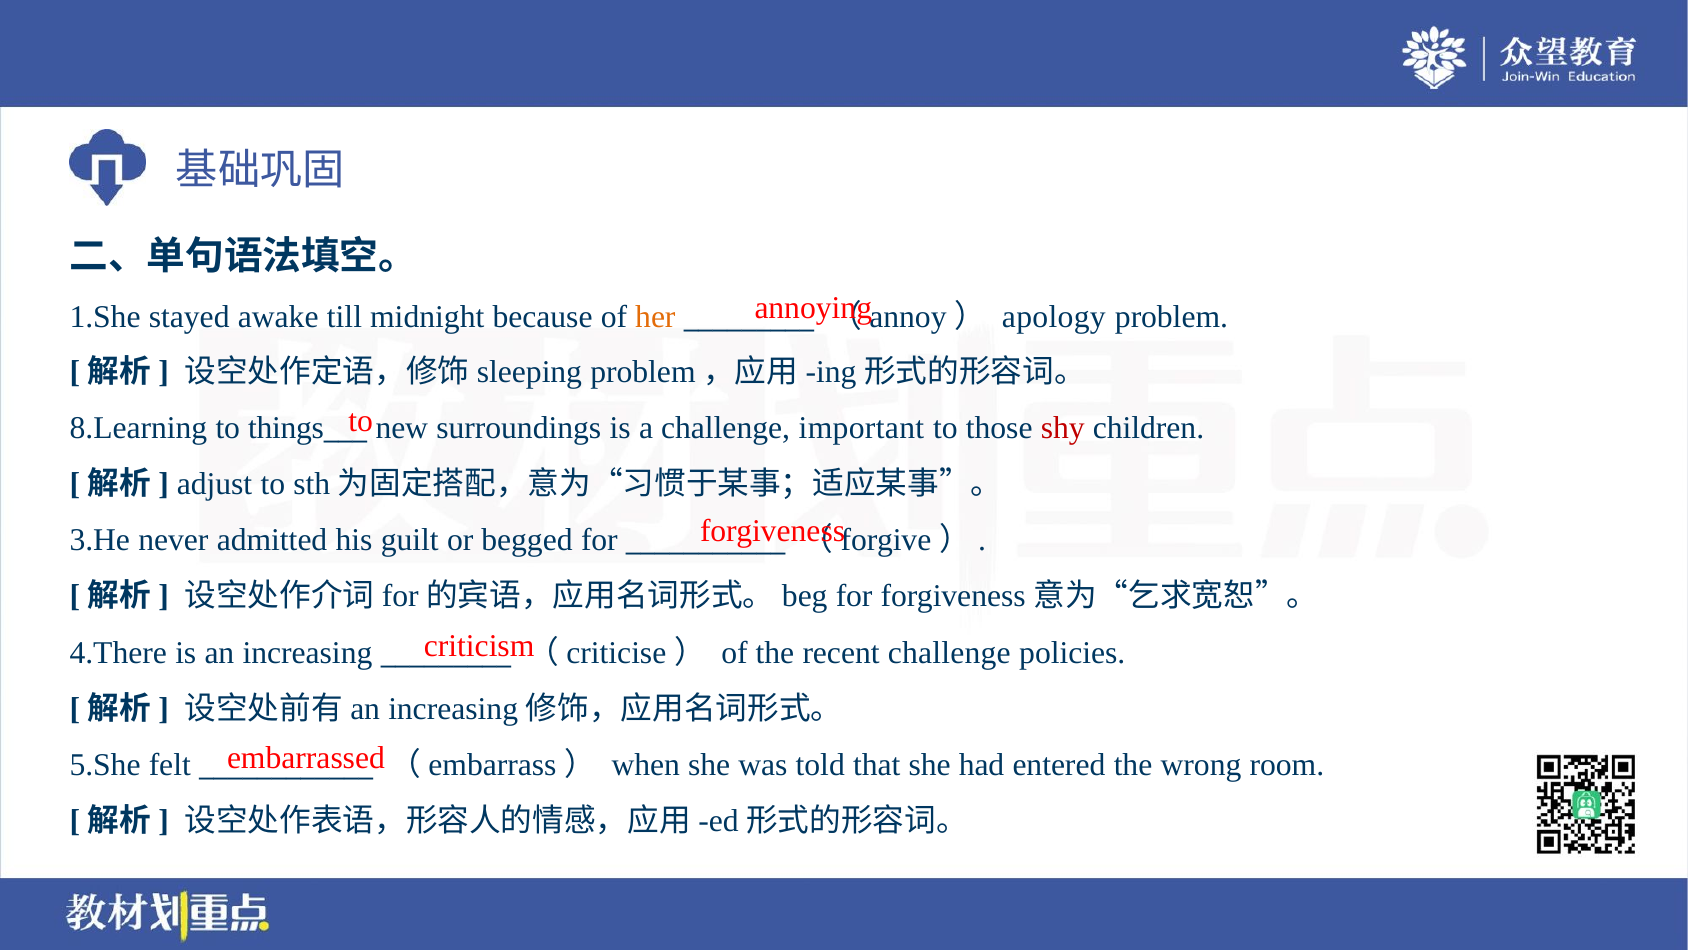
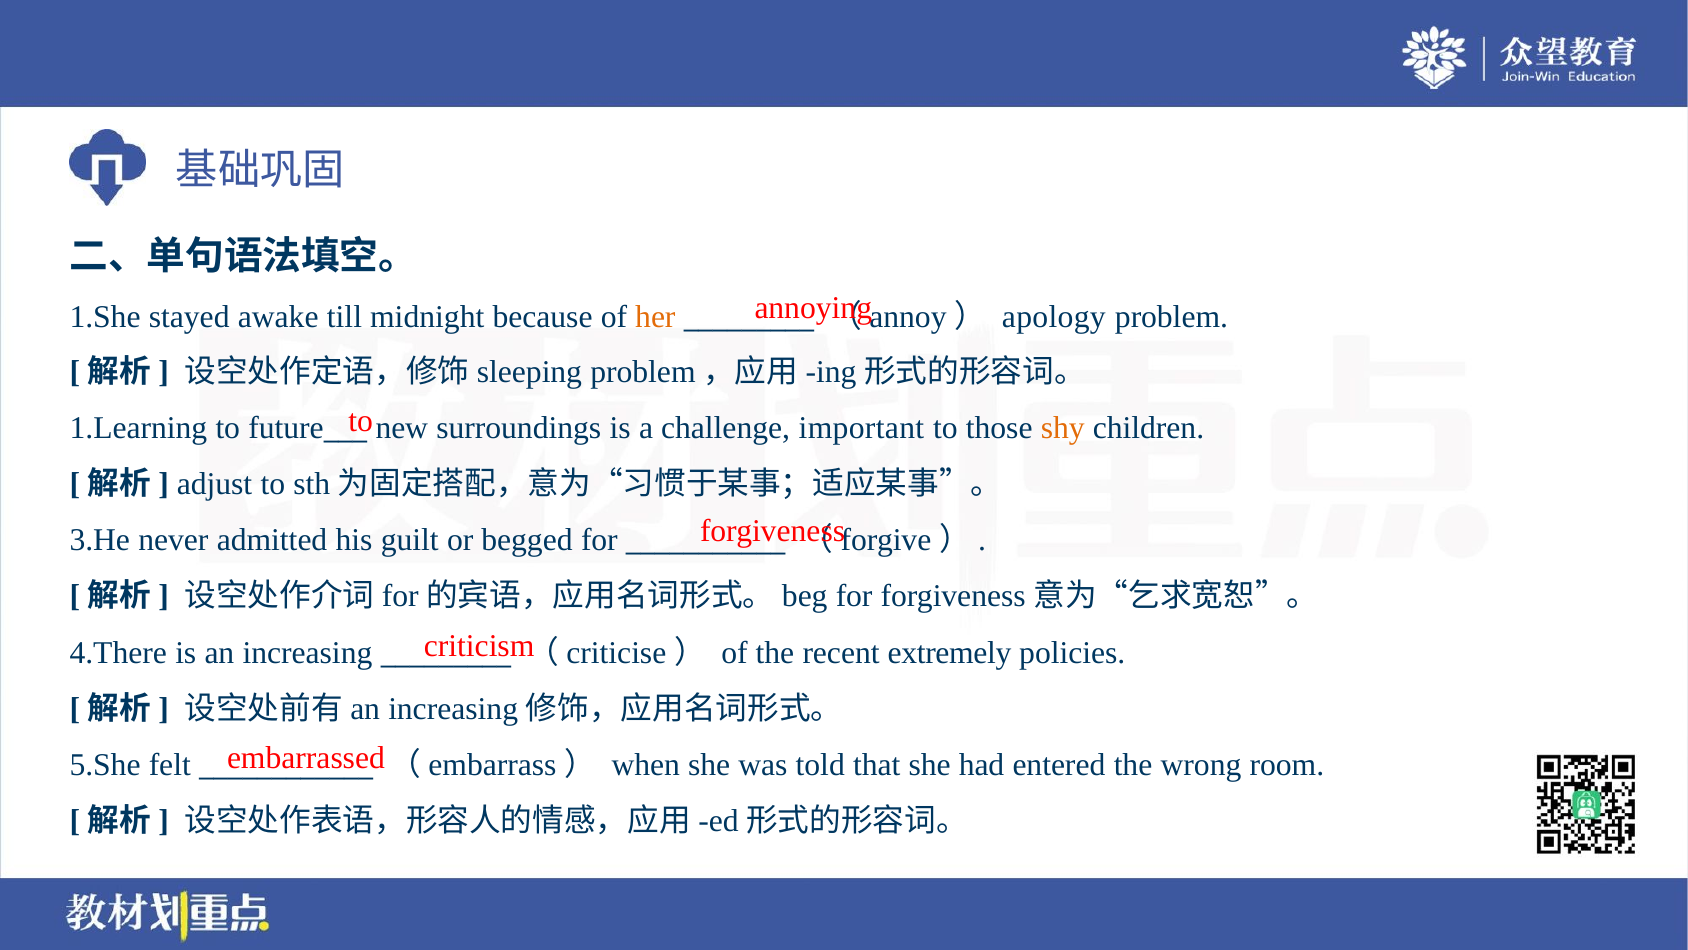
8.Learning: 8.Learning -> 1.Learning (138, 428)
things: things -> future (286, 428)
shy colour: red -> orange (1063, 428)
recent challenge: challenge -> extremely (950, 652)
